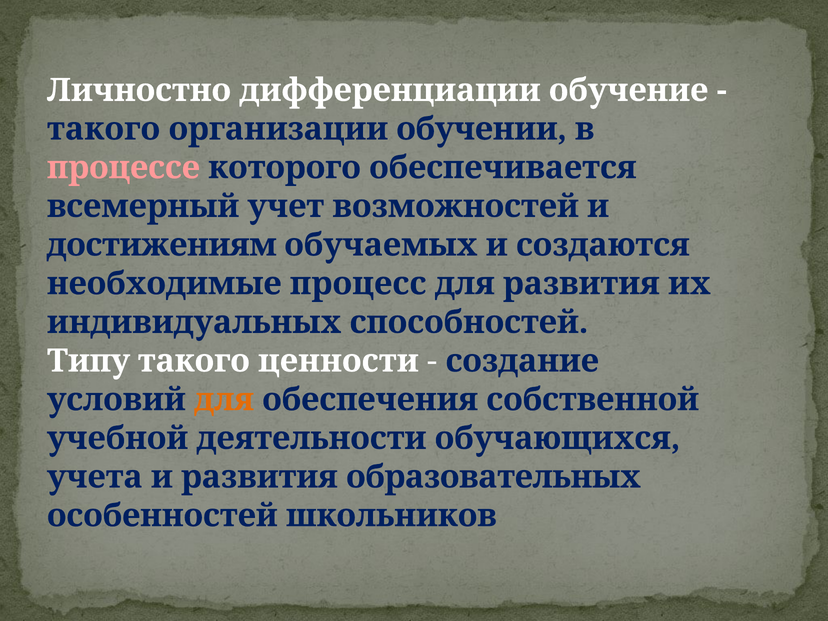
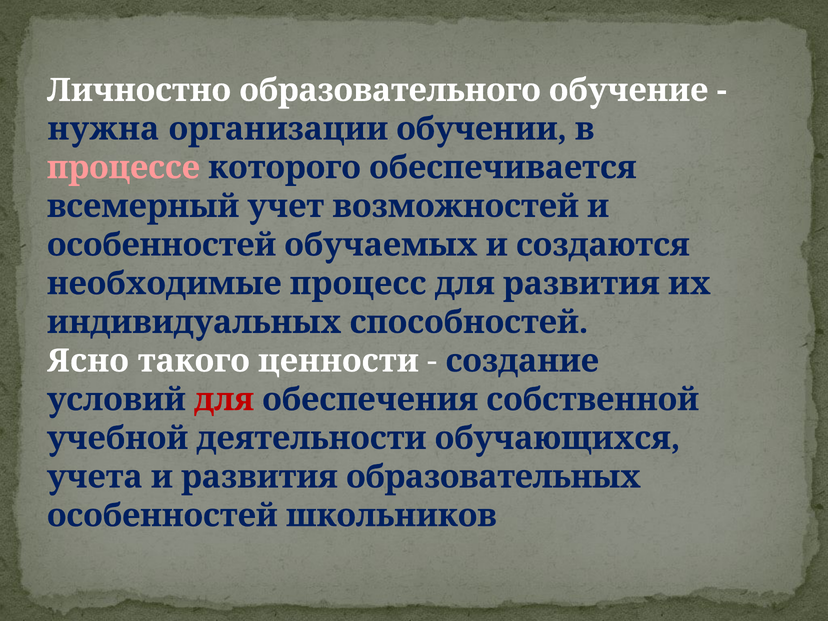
дифференциации: дифференциации -> образовательного (390, 90)
такого: такого -> нужна (103, 129)
достижениям: достижениям -> особенностей (162, 245)
Типу: Типу -> Ясно (88, 361)
для colour: orange -> red (224, 400)
